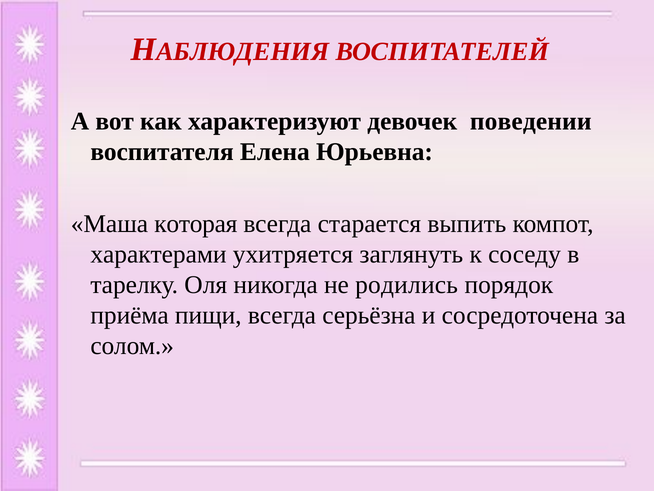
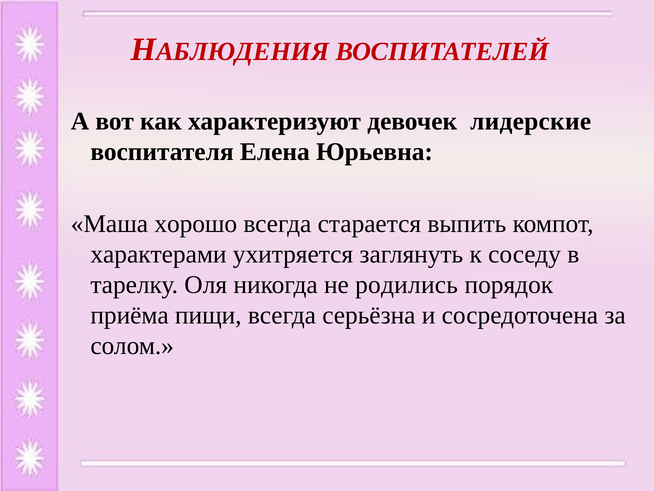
поведении: поведении -> лидерские (531, 121)
которая: которая -> хорошо (196, 223)
